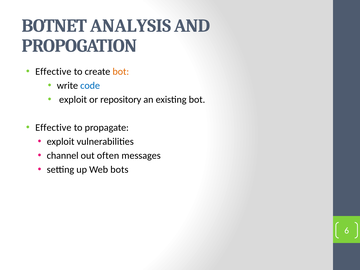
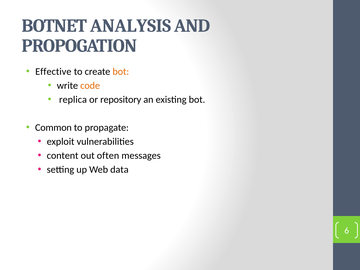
code colour: blue -> orange (90, 86)
exploit: exploit -> replica (73, 100)
Effective: Effective -> Common (53, 128)
channel: channel -> content (63, 156)
bots: bots -> data (119, 170)
